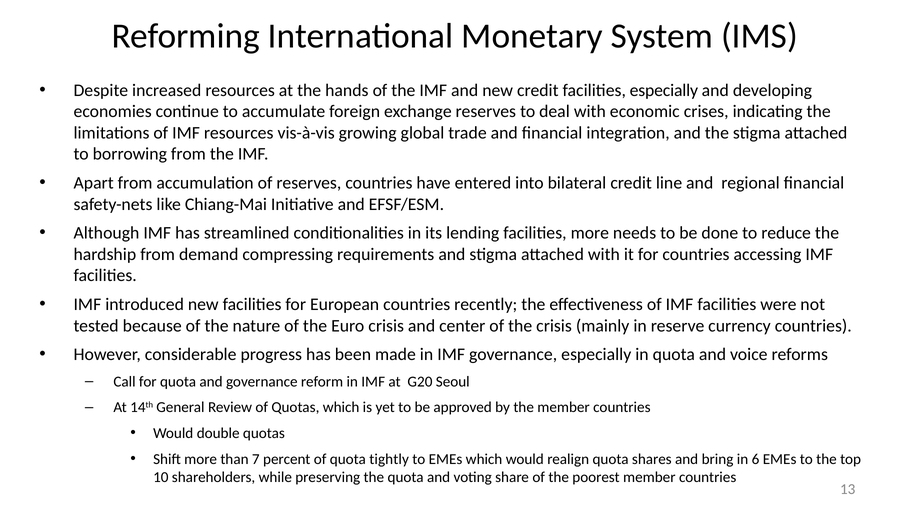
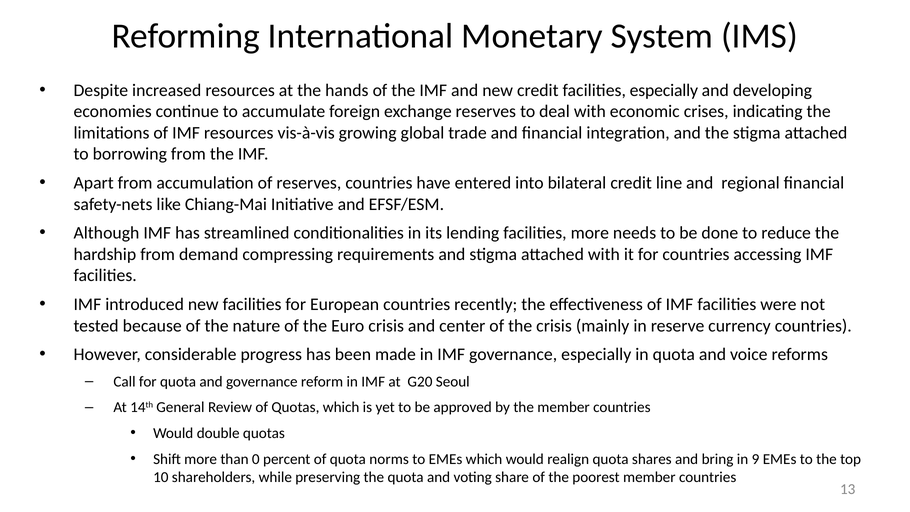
7: 7 -> 0 (256, 459)
tightly: tightly -> norms (389, 459)
6: 6 -> 9 (755, 459)
